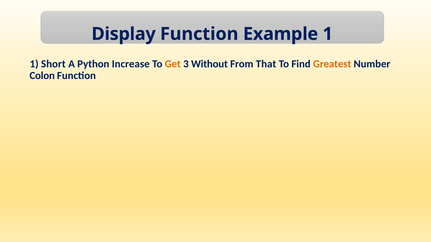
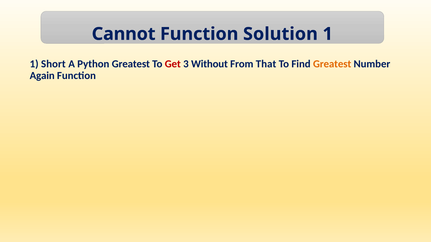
Display: Display -> Cannot (124, 34)
Example: Example -> Solution (280, 34)
Python Increase: Increase -> Greatest (131, 64)
Get colour: orange -> red (173, 64)
Colon: Colon -> Again (42, 76)
